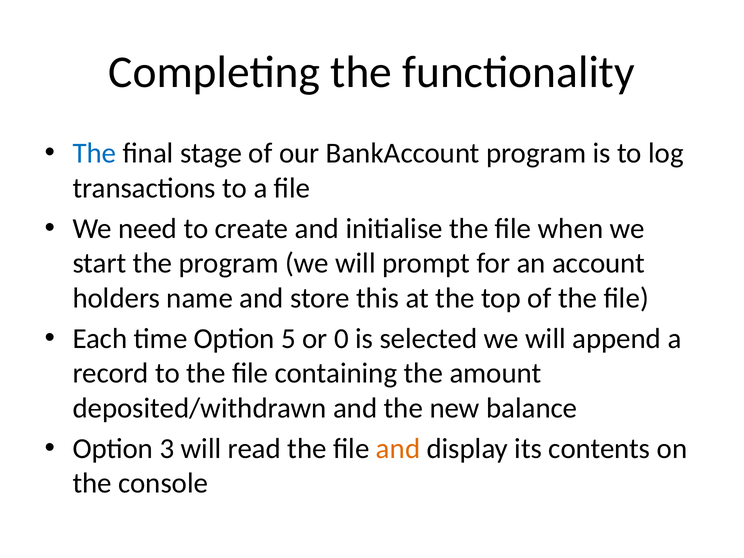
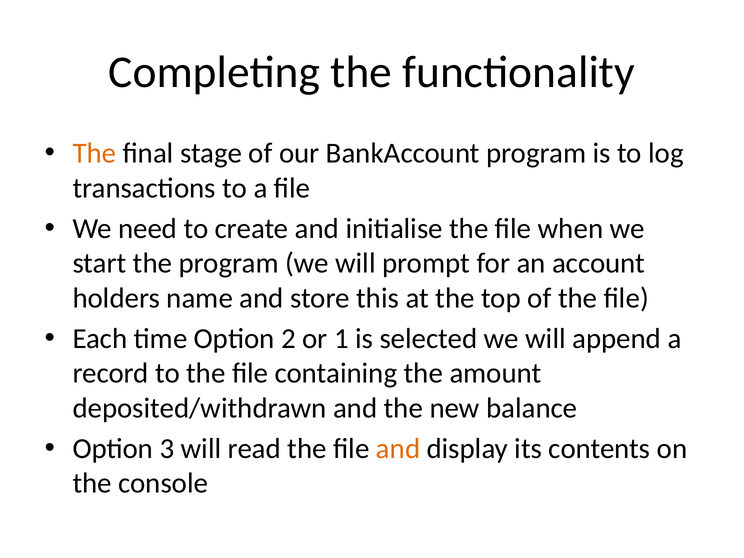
The colour: blue -> orange (94, 153)
5: 5 -> 2 (288, 339)
0: 0 -> 1 (341, 339)
